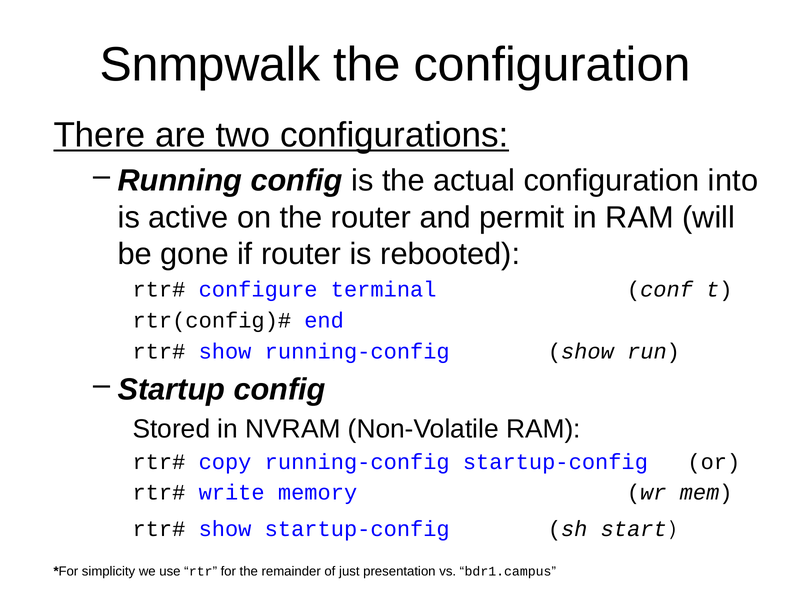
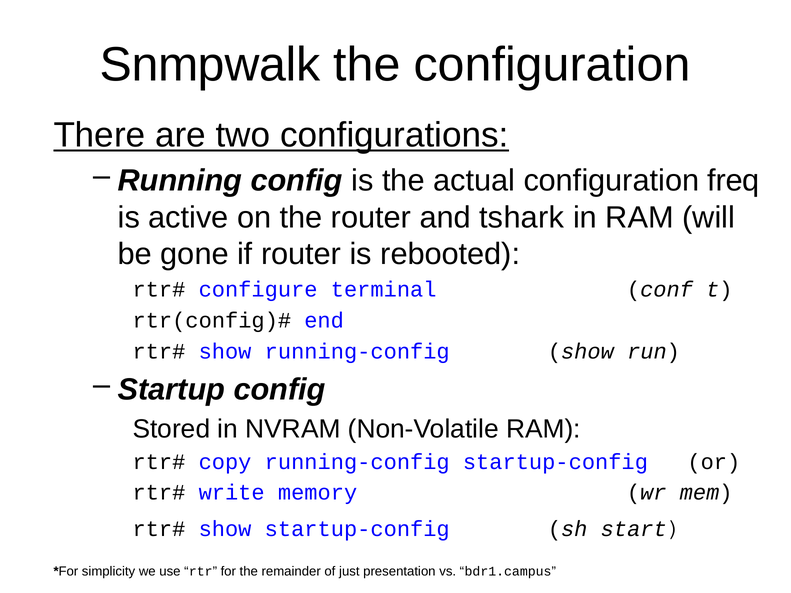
into: into -> freq (733, 181)
permit: permit -> tshark (522, 217)
